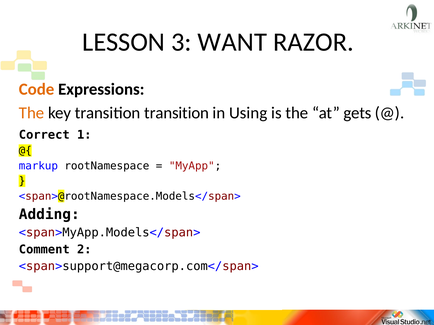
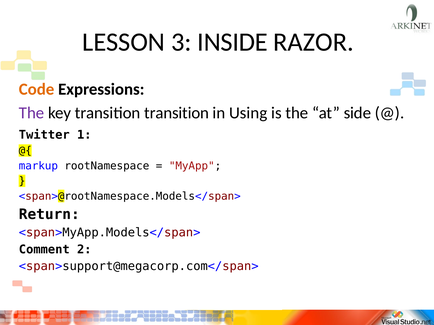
WANT: WANT -> INSIDE (233, 42)
The colour: orange -> purple (32, 113)
gets: gets -> side (357, 113)
Correct: Correct -> Twitter (44, 135)
Adding: Adding -> Return (49, 215)
